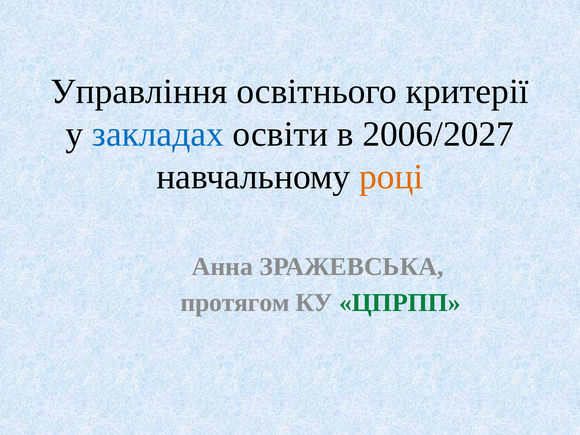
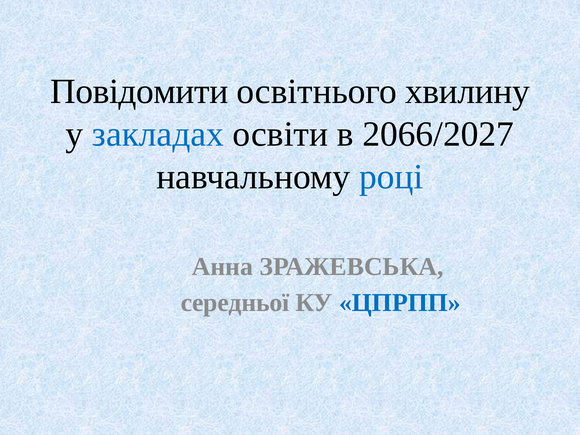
Управління: Управління -> Повідомити (139, 91)
критерії: критерії -> хвилину (468, 91)
2006/2027: 2006/2027 -> 2066/2027 (438, 134)
році colour: orange -> blue (391, 177)
протягом: протягом -> середньої (235, 303)
ЦПРПП colour: green -> blue (400, 303)
